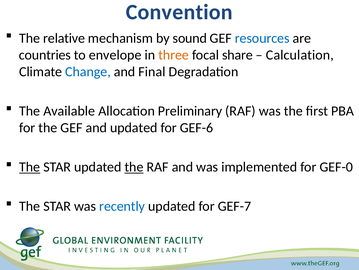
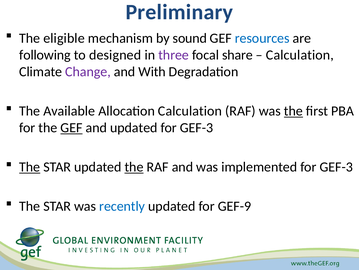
Convention: Convention -> Preliminary (179, 12)
relative: relative -> eligible (64, 38)
countries: countries -> following (45, 55)
envelope: envelope -> designed (115, 55)
three colour: orange -> purple (174, 55)
Change colour: blue -> purple (88, 72)
Final: Final -> With (152, 72)
Allocation Preliminary: Preliminary -> Calculation (190, 111)
the underline: none -> present (293, 111)
GEF underline: none -> present (71, 127)
GEF-6: GEF-6 -> GEF-3 (197, 127)
implemented for GEF-0: GEF-0 -> GEF-3 (336, 167)
GEF-7: GEF-7 -> GEF-9 (235, 206)
